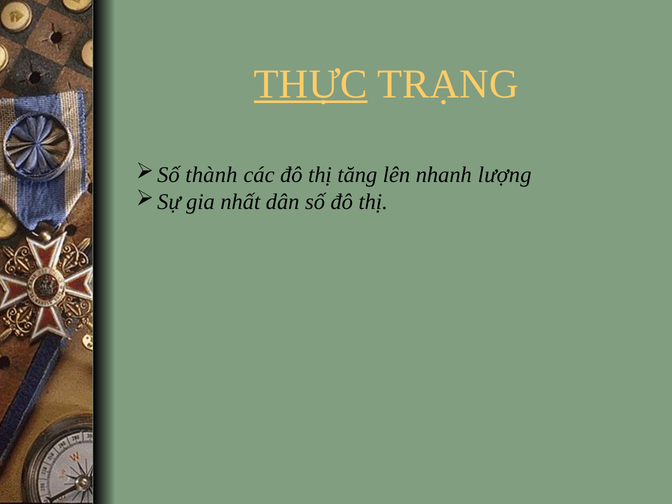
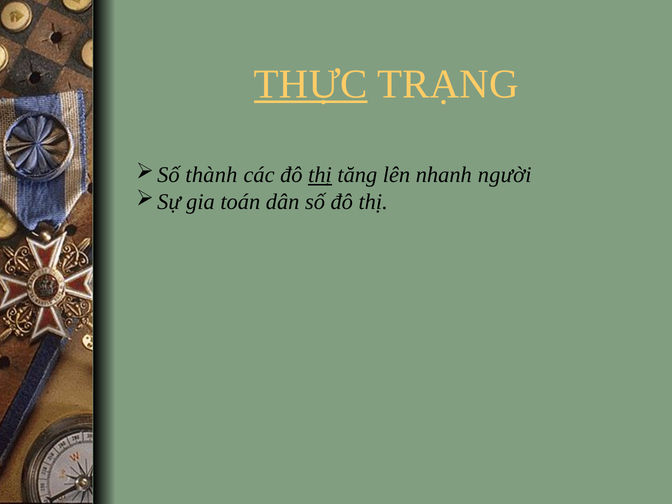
thị underline: none -> present (320, 175)
lượng: lượng -> người (505, 175)
nhất: nhất -> toán (240, 202)
